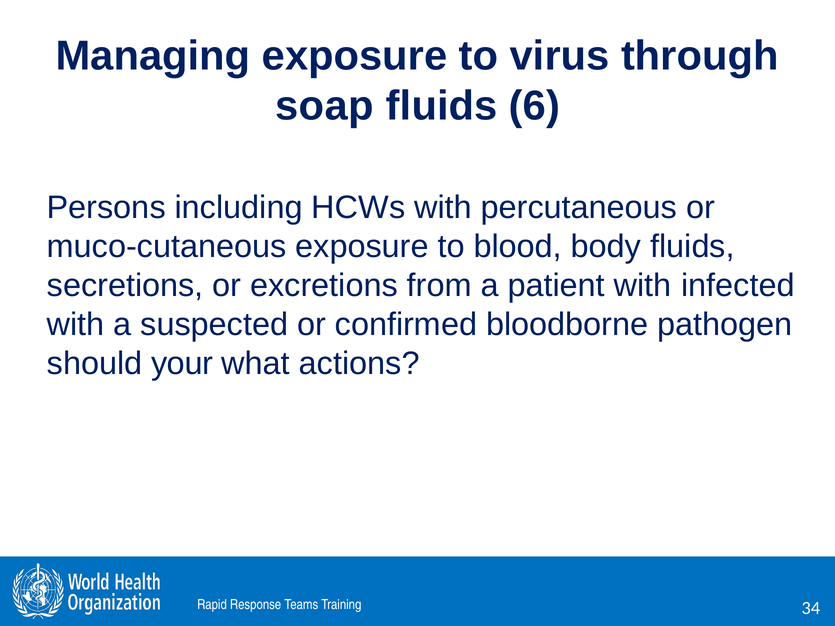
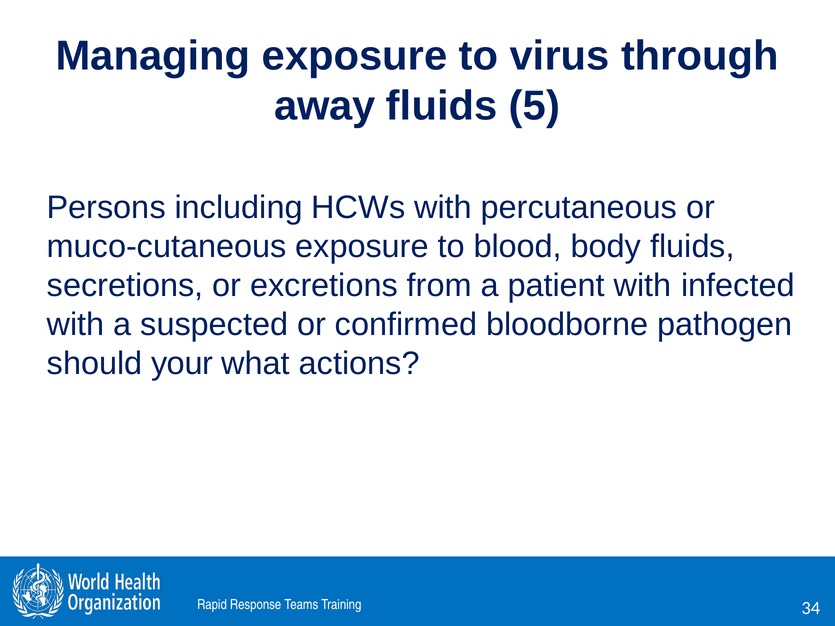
soap: soap -> away (325, 106)
6: 6 -> 5 (534, 106)
